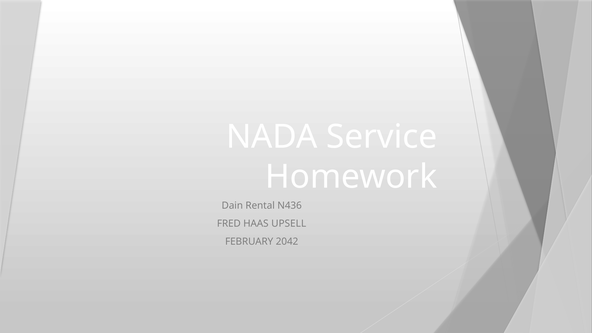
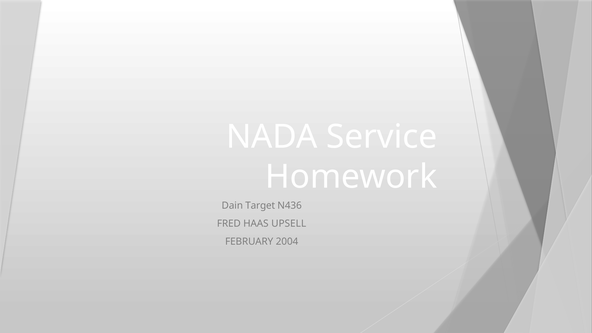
Rental: Rental -> Target (260, 206)
2042: 2042 -> 2004 (287, 242)
